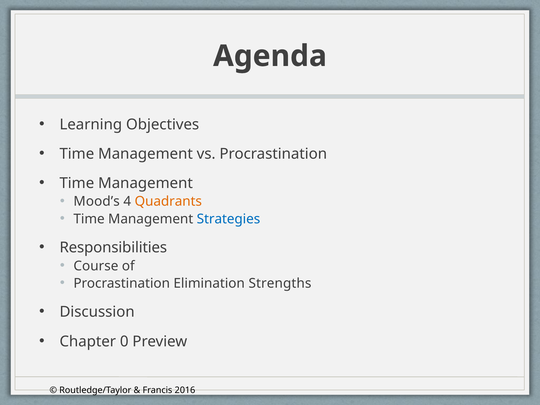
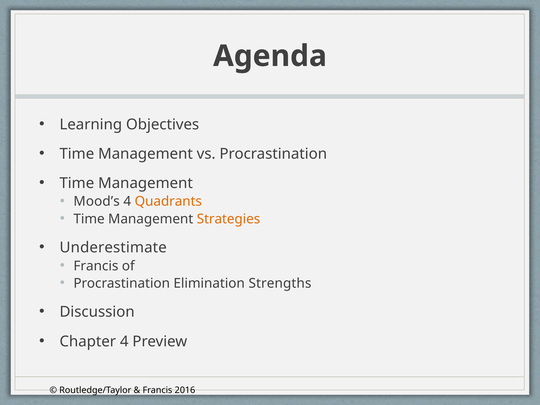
Strategies colour: blue -> orange (228, 219)
Responsibilities: Responsibilities -> Underestimate (113, 248)
Course: Course -> Francis (96, 266)
Chapter 0: 0 -> 4 (124, 341)
